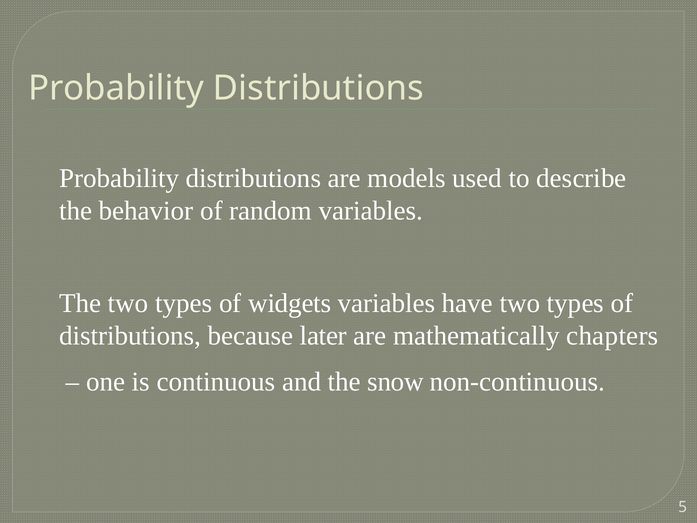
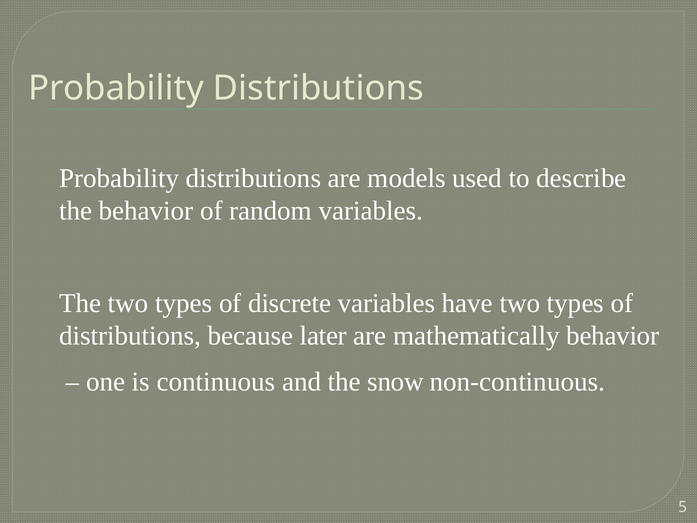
widgets: widgets -> discrete (290, 303)
mathematically chapters: chapters -> behavior (613, 336)
